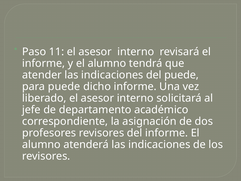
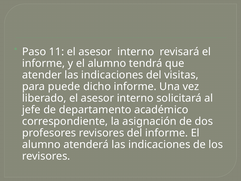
del puede: puede -> visitas (181, 75)
